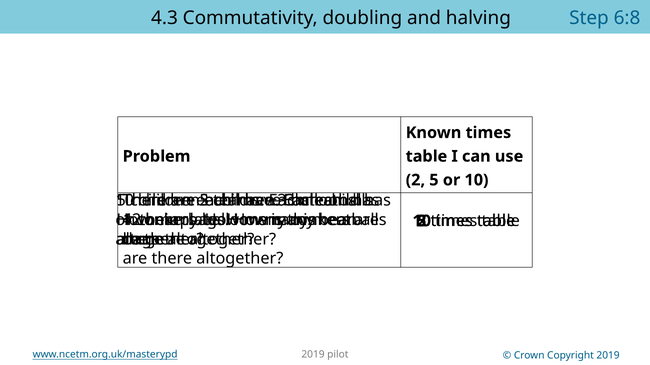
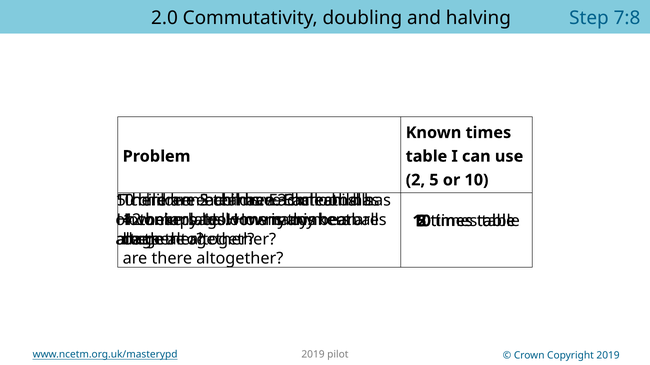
4.3: 4.3 -> 2.0 (164, 18)
6:8: 6:8 -> 7:8 (627, 18)
